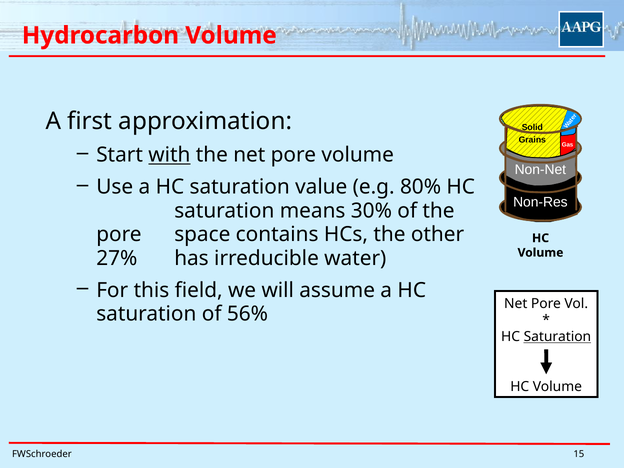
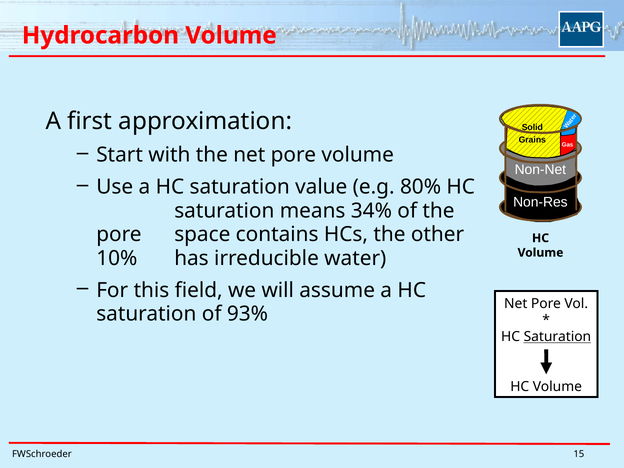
with underline: present -> none (169, 155)
30%: 30% -> 34% (371, 211)
27%: 27% -> 10% (117, 258)
56%: 56% -> 93% (247, 314)
